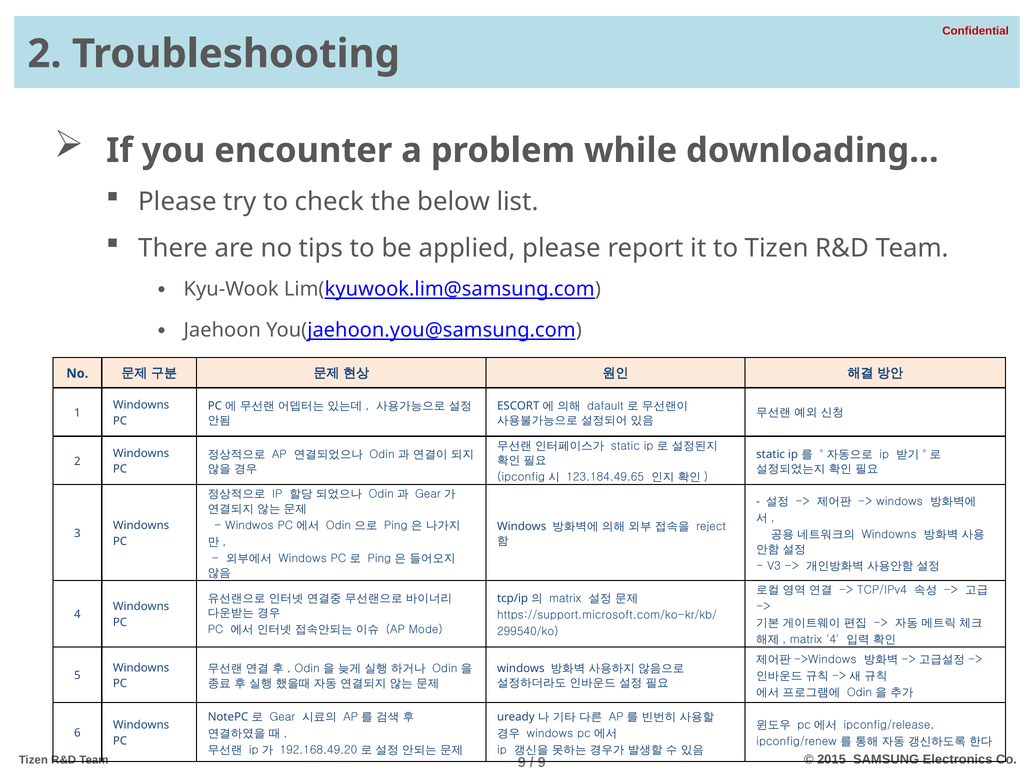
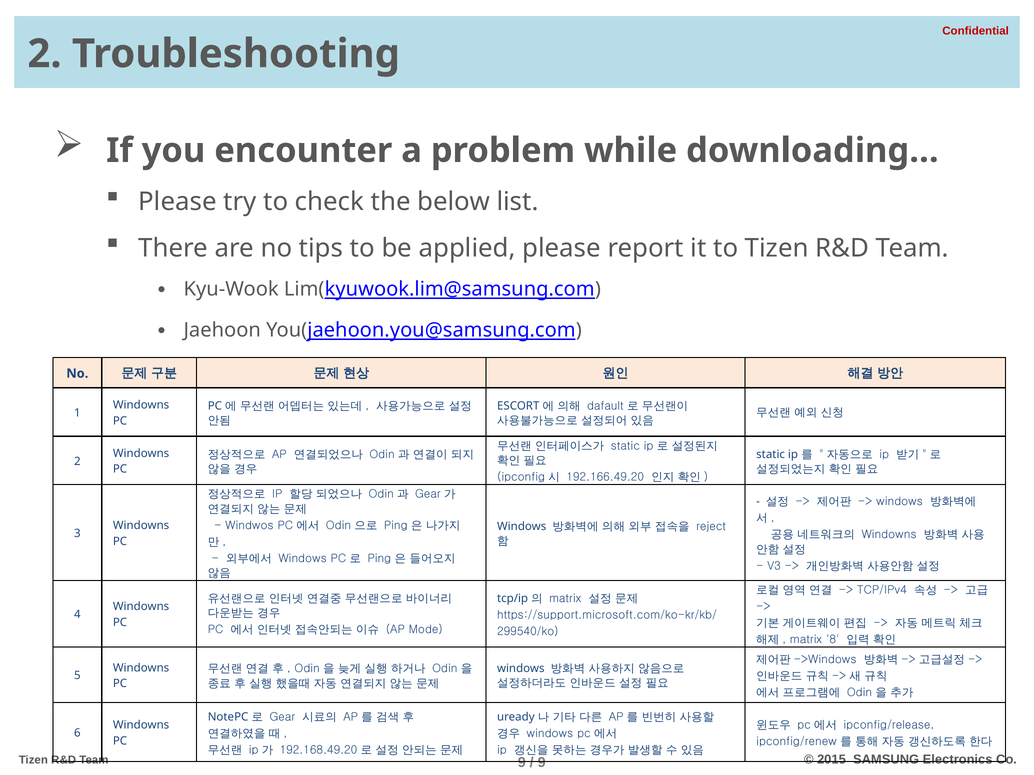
123.184.49.65: 123.184.49.65 -> 192.166.49.20 (605, 477)
matrix 4: 4 -> 8 (833, 640)
